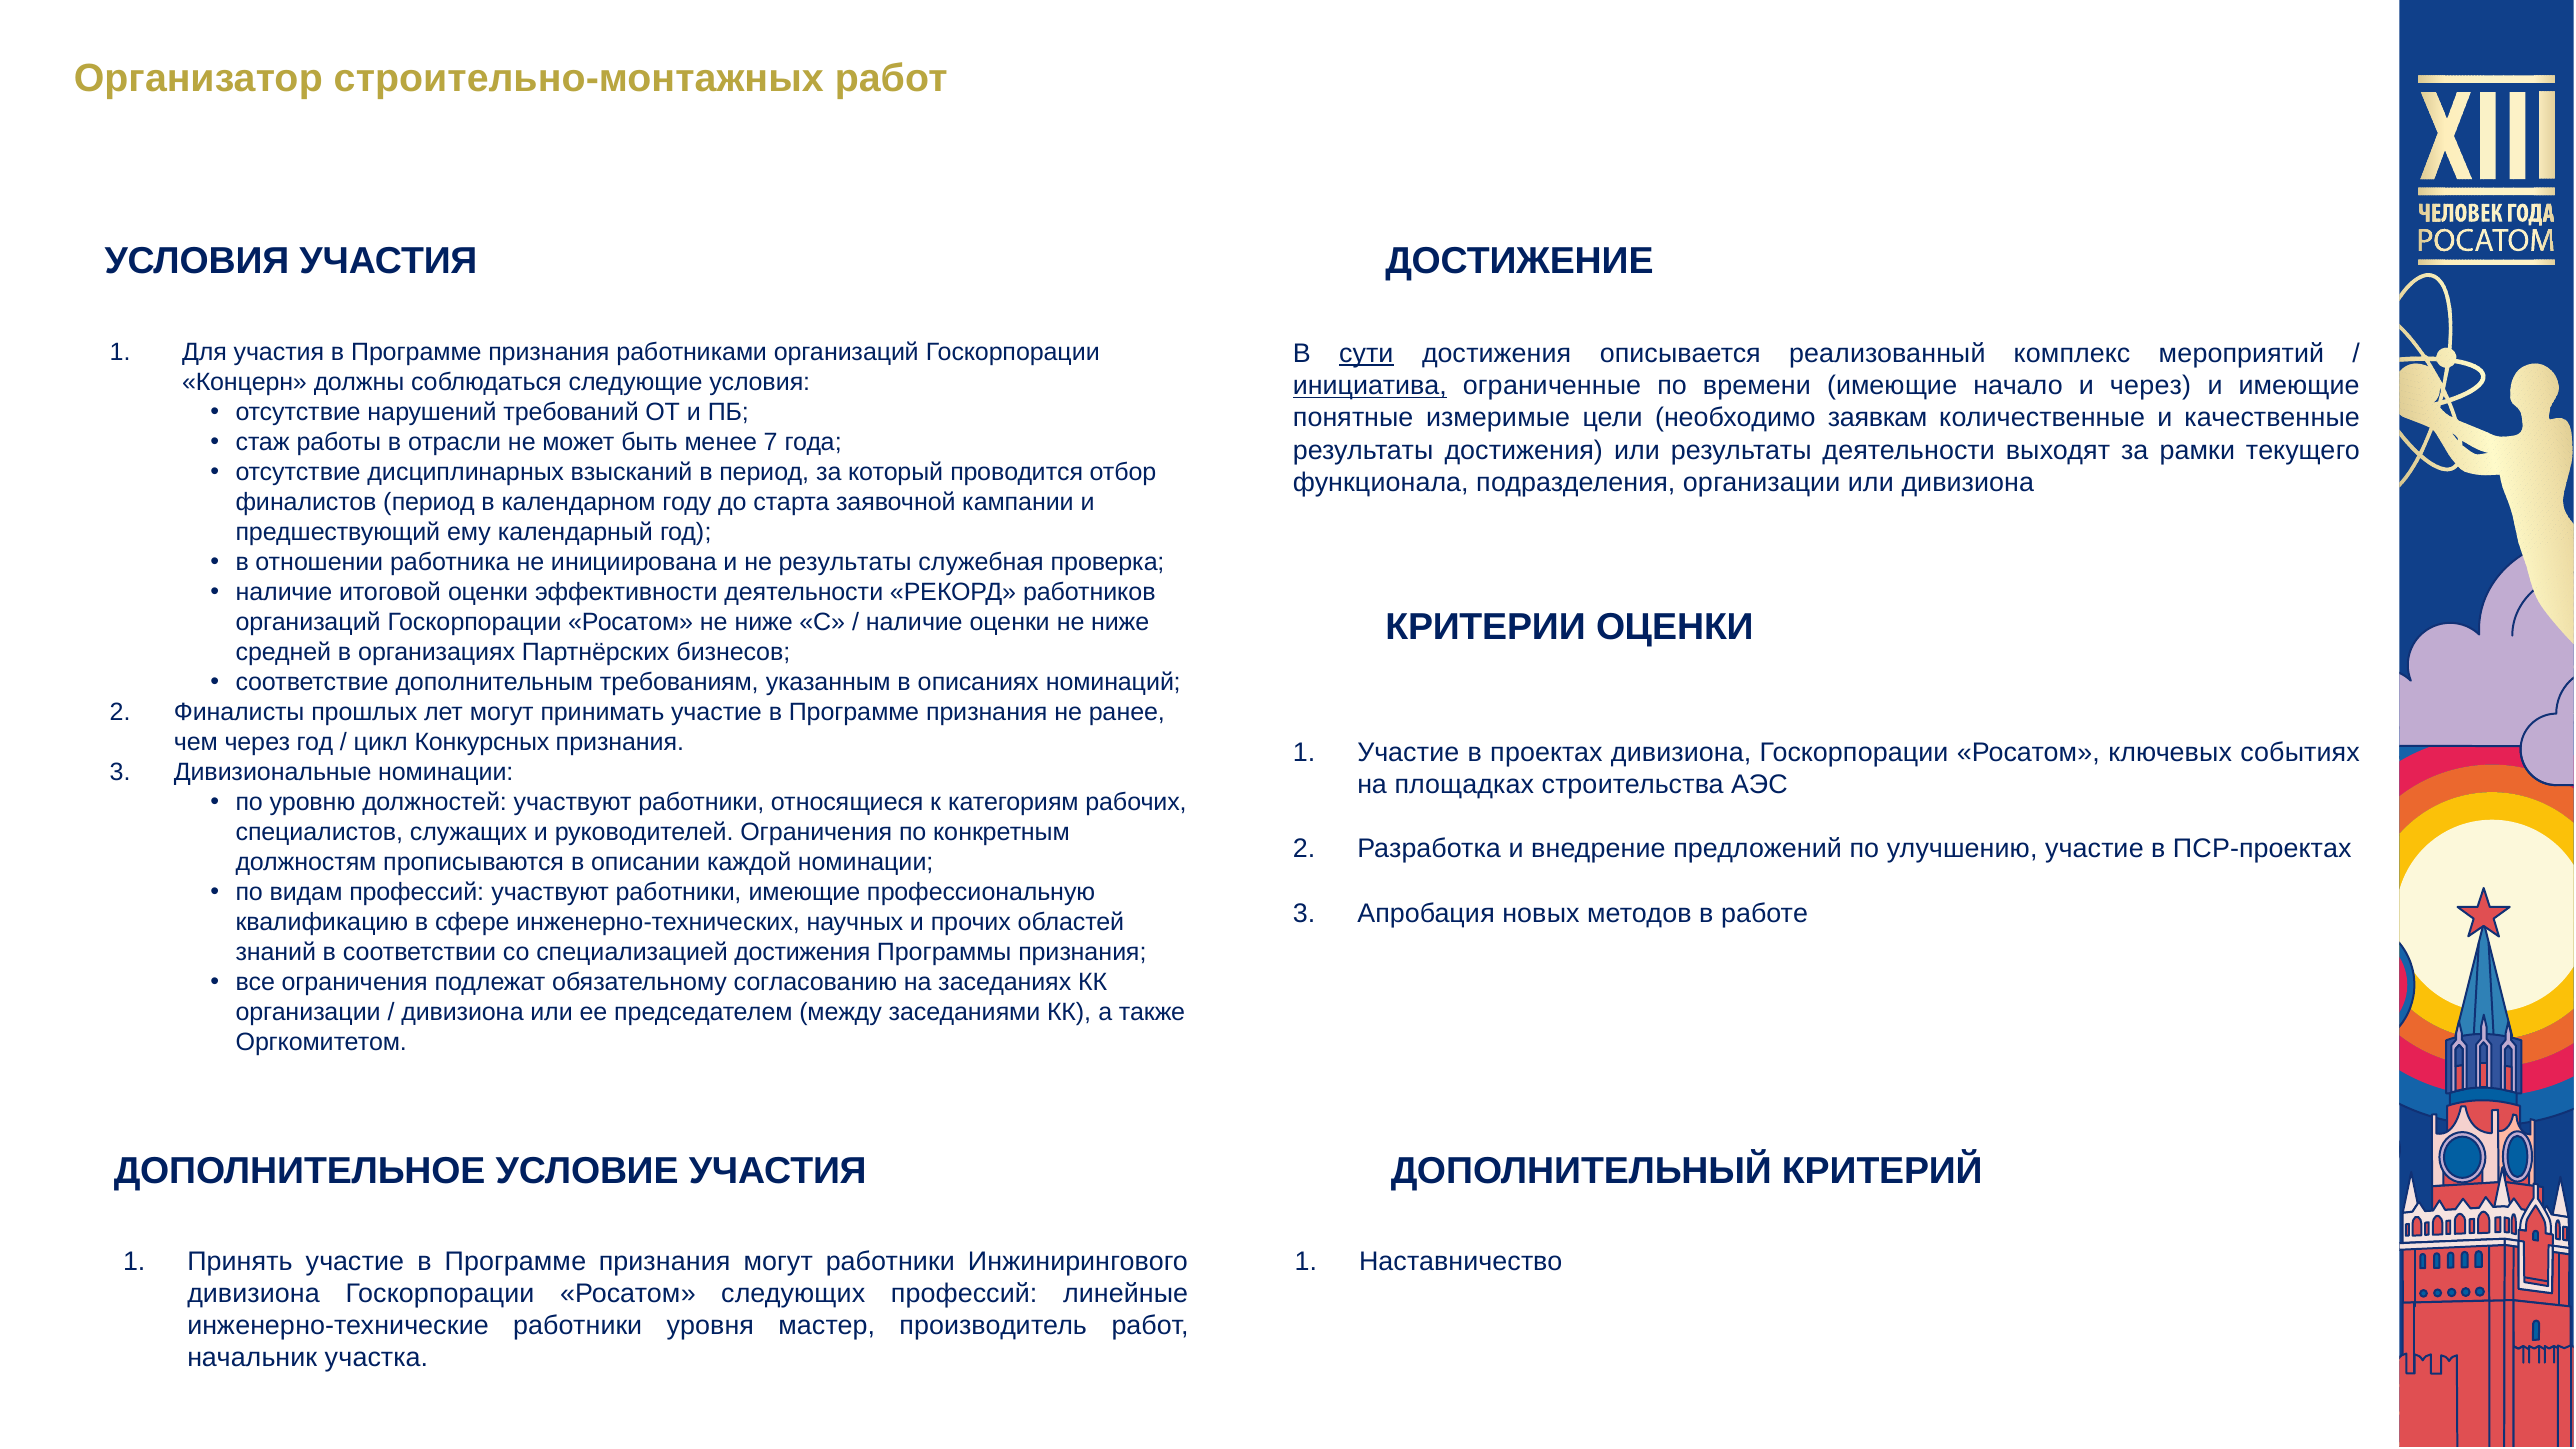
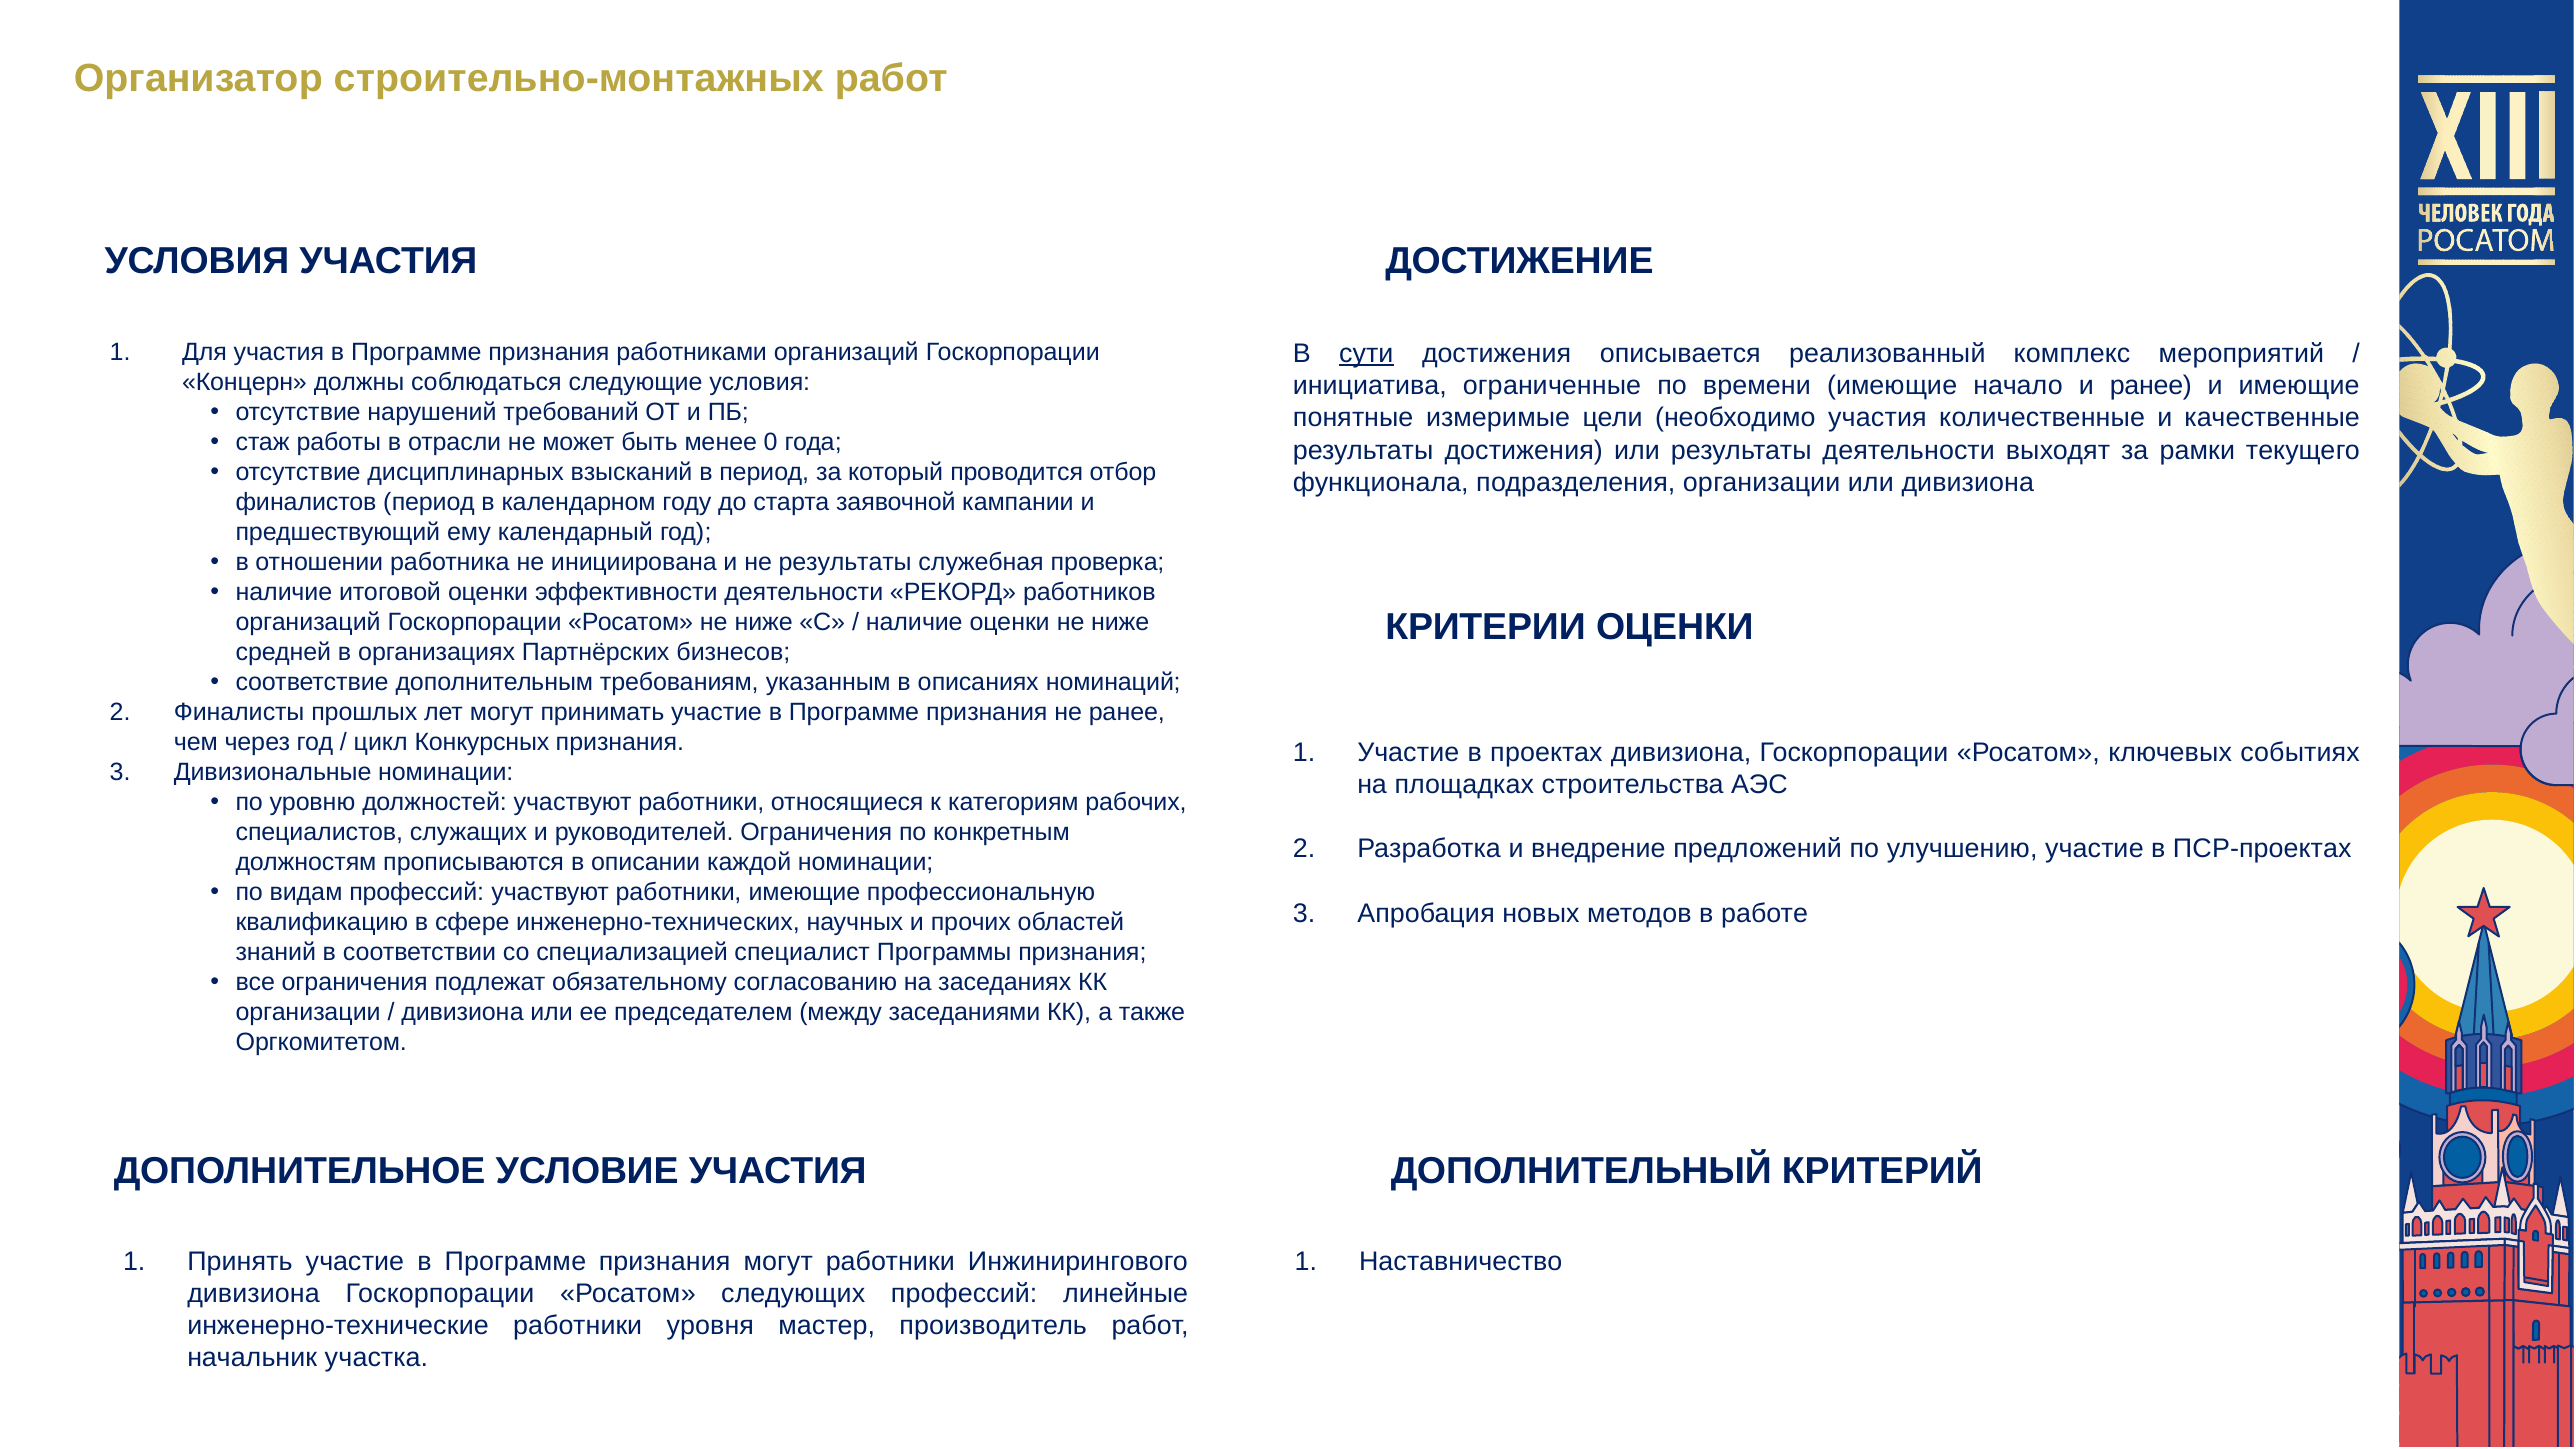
инициатива underline: present -> none (1370, 386)
и через: через -> ранее (2151, 386)
необходимо заявкам: заявкам -> участия (1877, 418)
7: 7 -> 0 (771, 442)
специализацией достижения: достижения -> специалист (802, 952)
